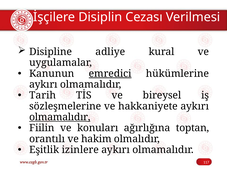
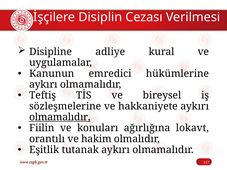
emredici underline: present -> none (110, 74)
Tarih: Tarih -> Teftiş (43, 95)
toptan: toptan -> lokavt (192, 128)
izinlere: izinlere -> tutanak (80, 150)
